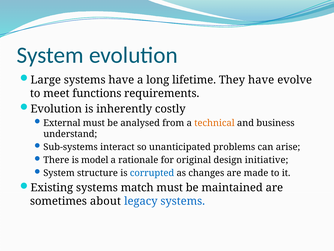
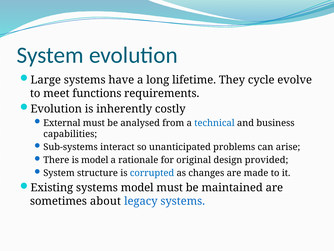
They have: have -> cycle (261, 80)
technical colour: orange -> blue (214, 123)
understand: understand -> capabilities (70, 134)
initiative: initiative -> provided (266, 160)
systems match: match -> model (137, 187)
